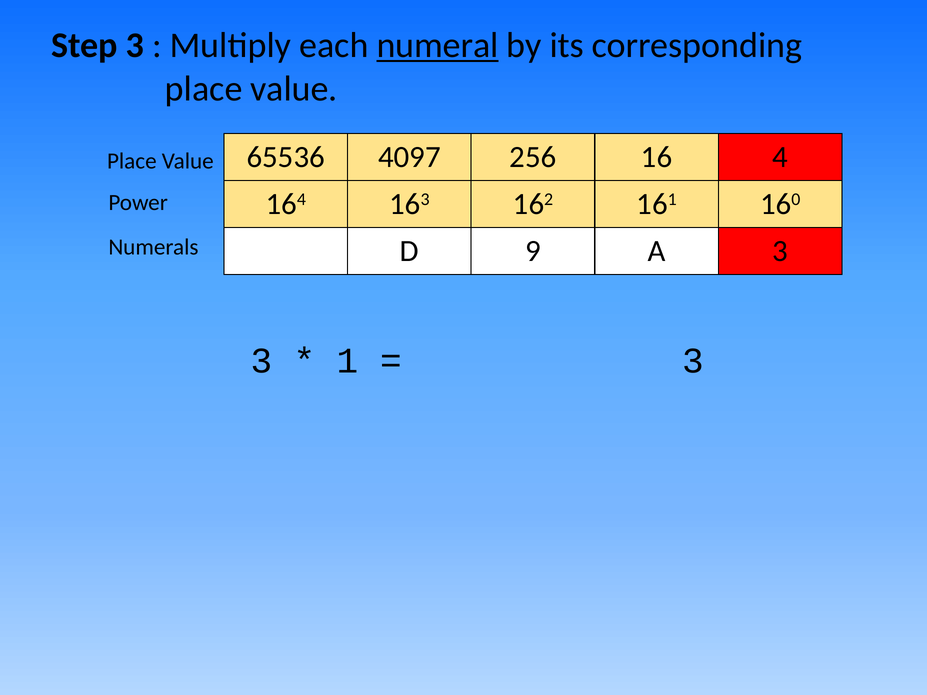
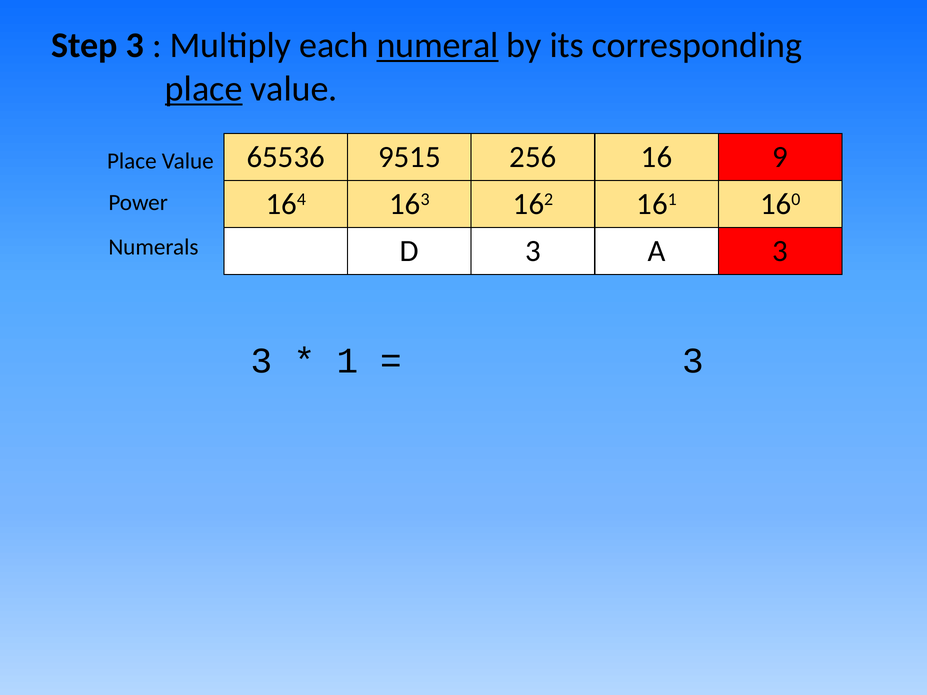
place underline: none -> present (204, 89)
4097: 4097 -> 9515 (409, 157)
4: 4 -> 9 (780, 157)
D 9: 9 -> 3 (533, 251)
